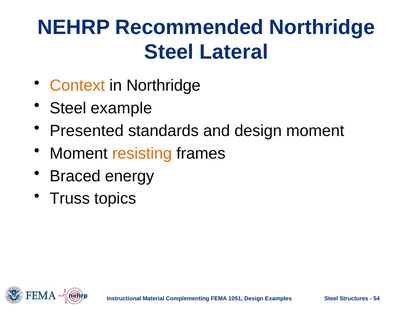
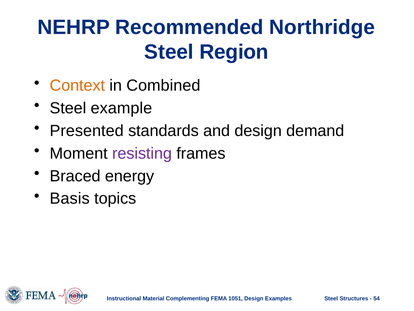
Lateral: Lateral -> Region (234, 52)
in Northridge: Northridge -> Combined (163, 86)
design moment: moment -> demand (315, 131)
resisting colour: orange -> purple (142, 153)
Truss: Truss -> Basis (70, 198)
